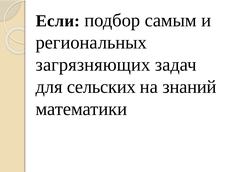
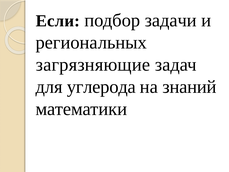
самым: самым -> задачи (171, 20)
загрязняющих: загрязняющих -> загрязняющие (93, 65)
сельских: сельских -> углерода (101, 87)
